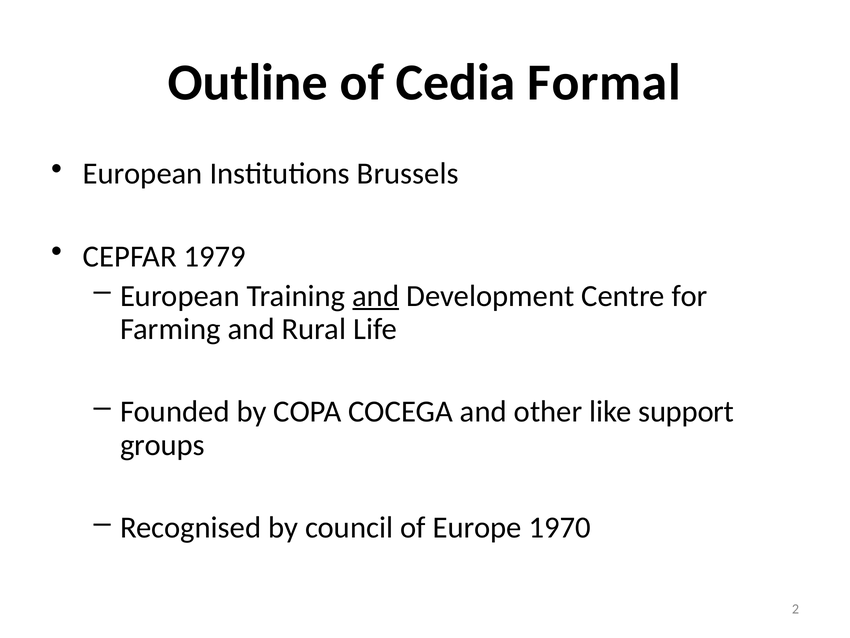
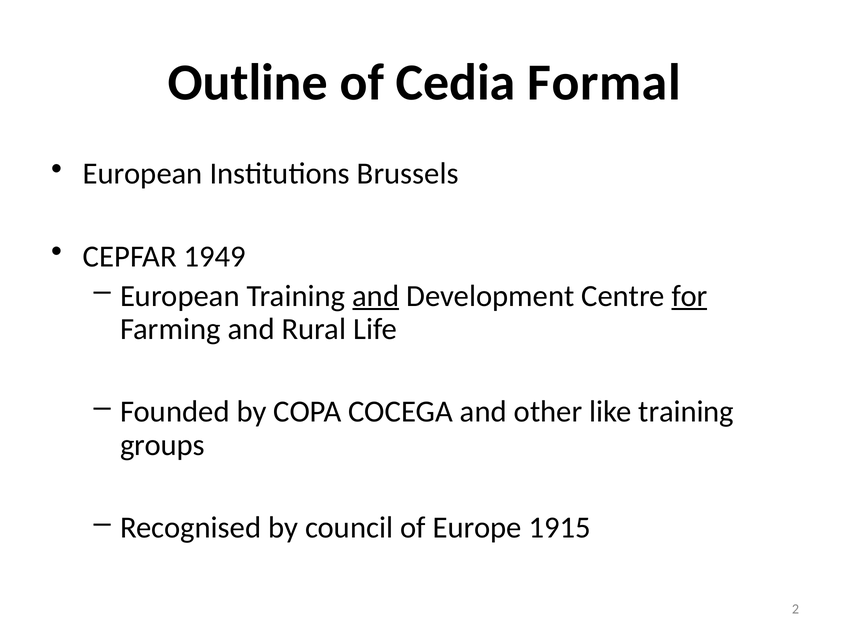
1979: 1979 -> 1949 (215, 256)
for underline: none -> present (689, 296)
like support: support -> training (686, 411)
1970: 1970 -> 1915 (560, 527)
